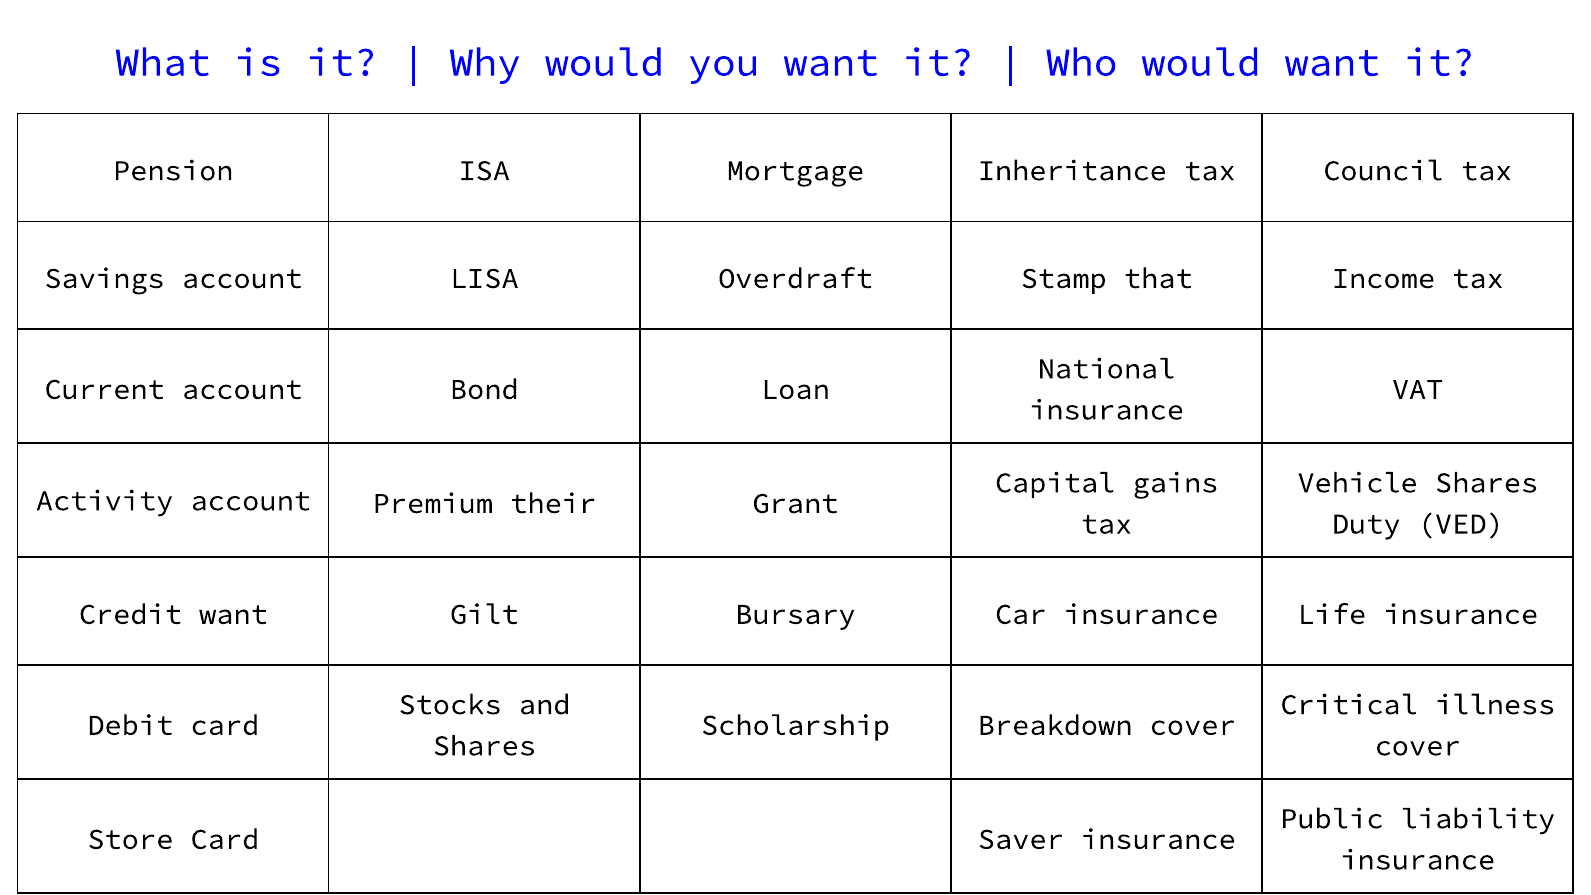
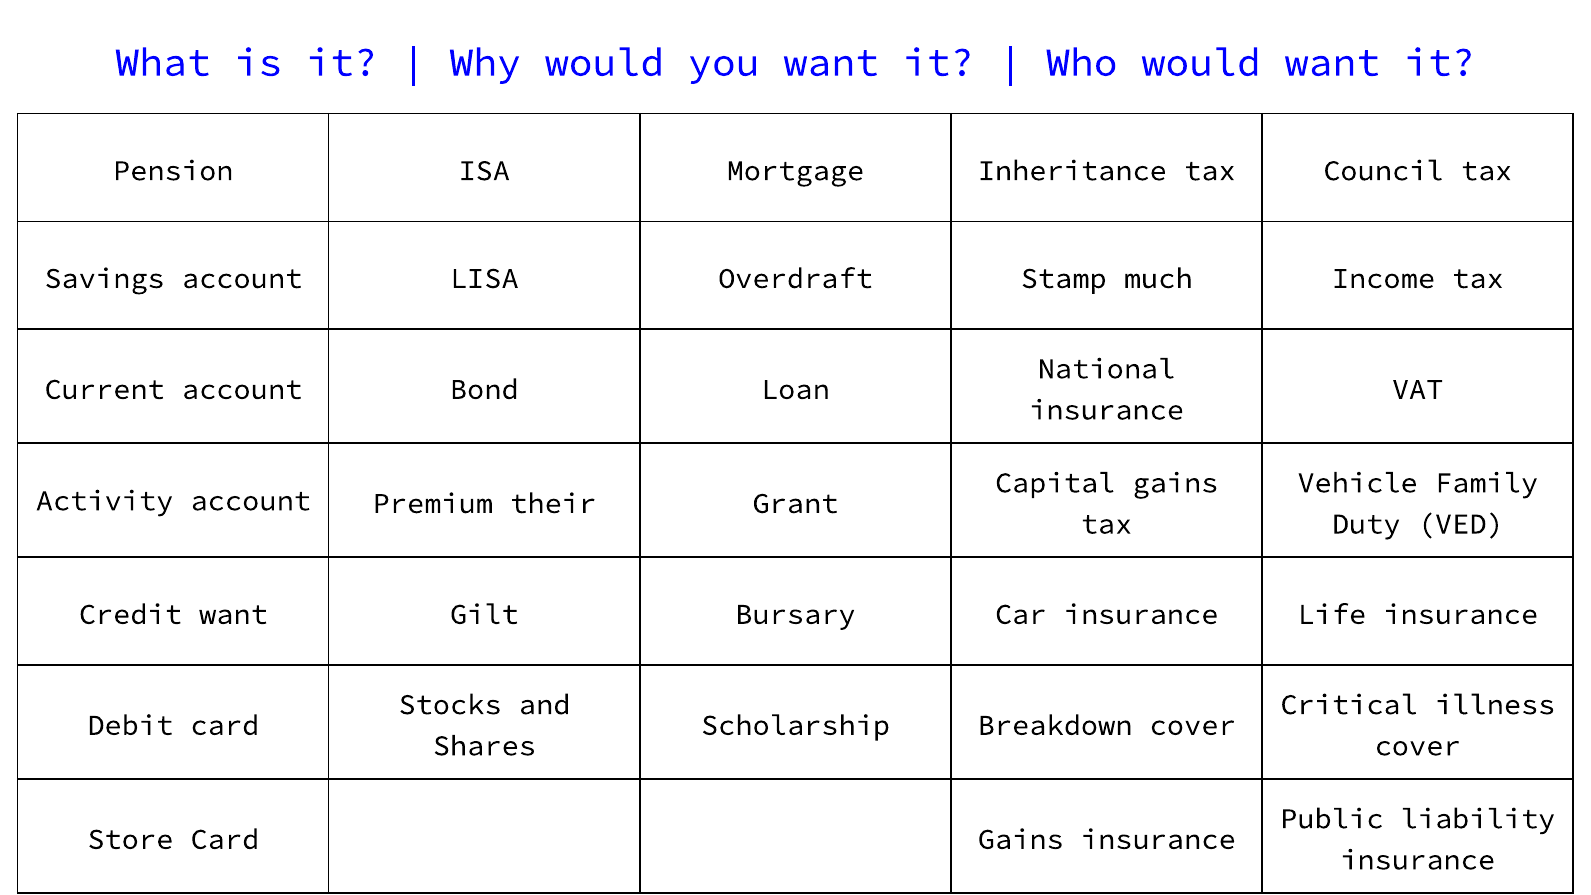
that: that -> much (1158, 278)
Vehicle Shares: Shares -> Family (1487, 483)
Card Saver: Saver -> Gains (1021, 839)
